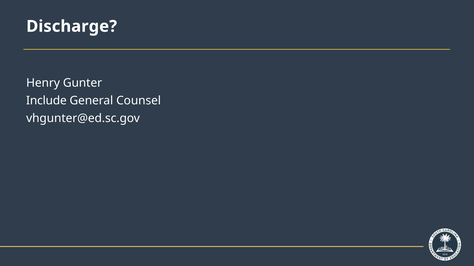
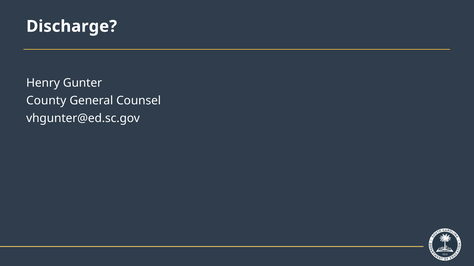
Include: Include -> County (46, 101)
